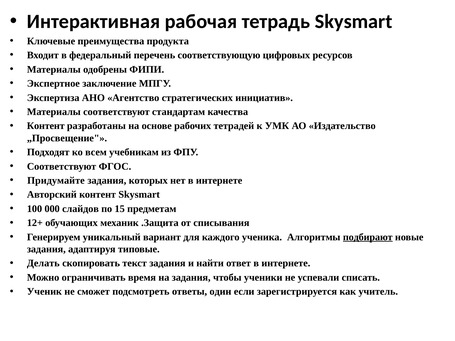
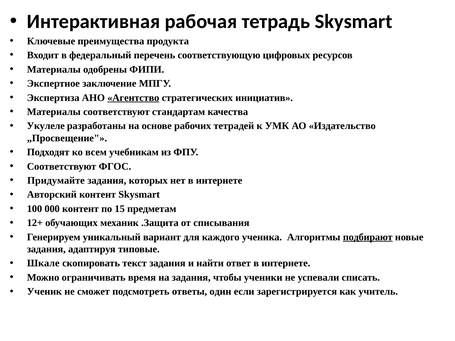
Агентство underline: none -> present (133, 98)
Контент: Контент -> Укулеле (46, 126)
000 слайдов: слайдов -> контент (81, 209)
Делать: Делать -> Шкале (43, 264)
